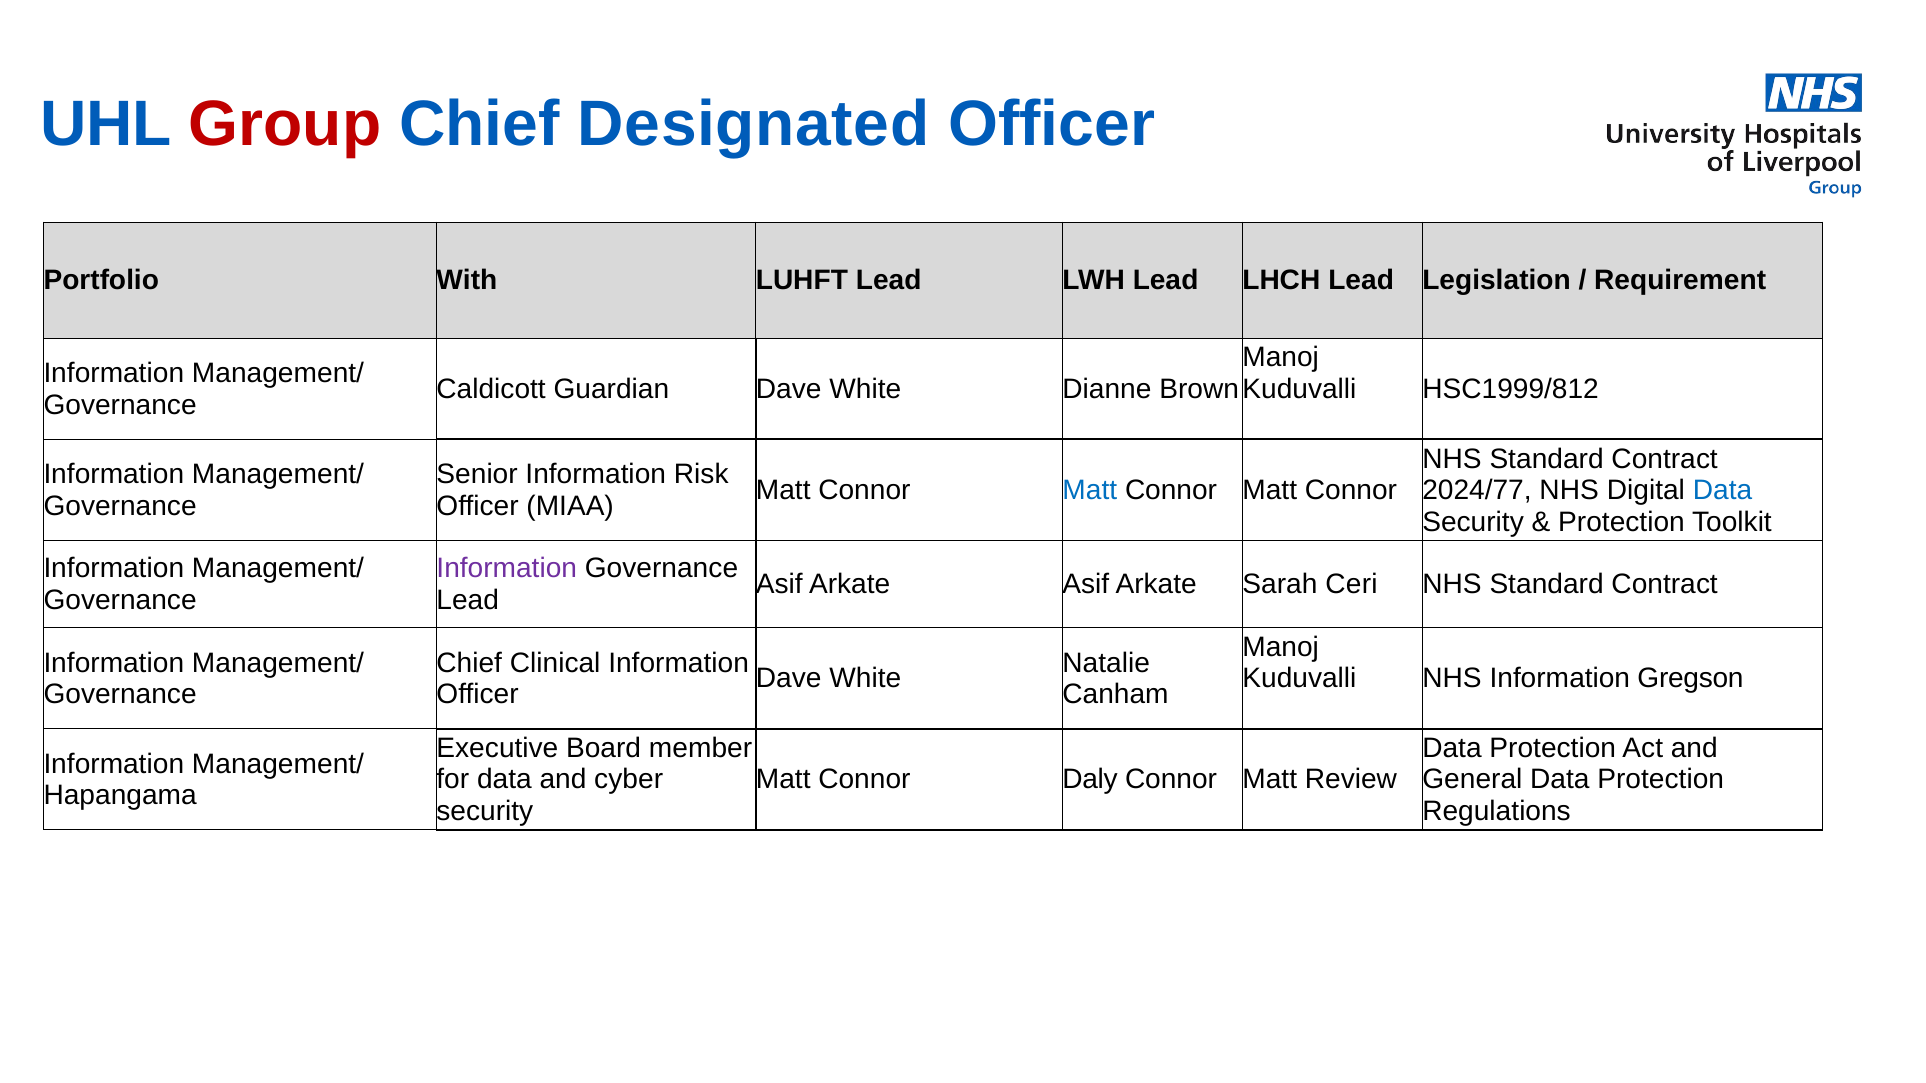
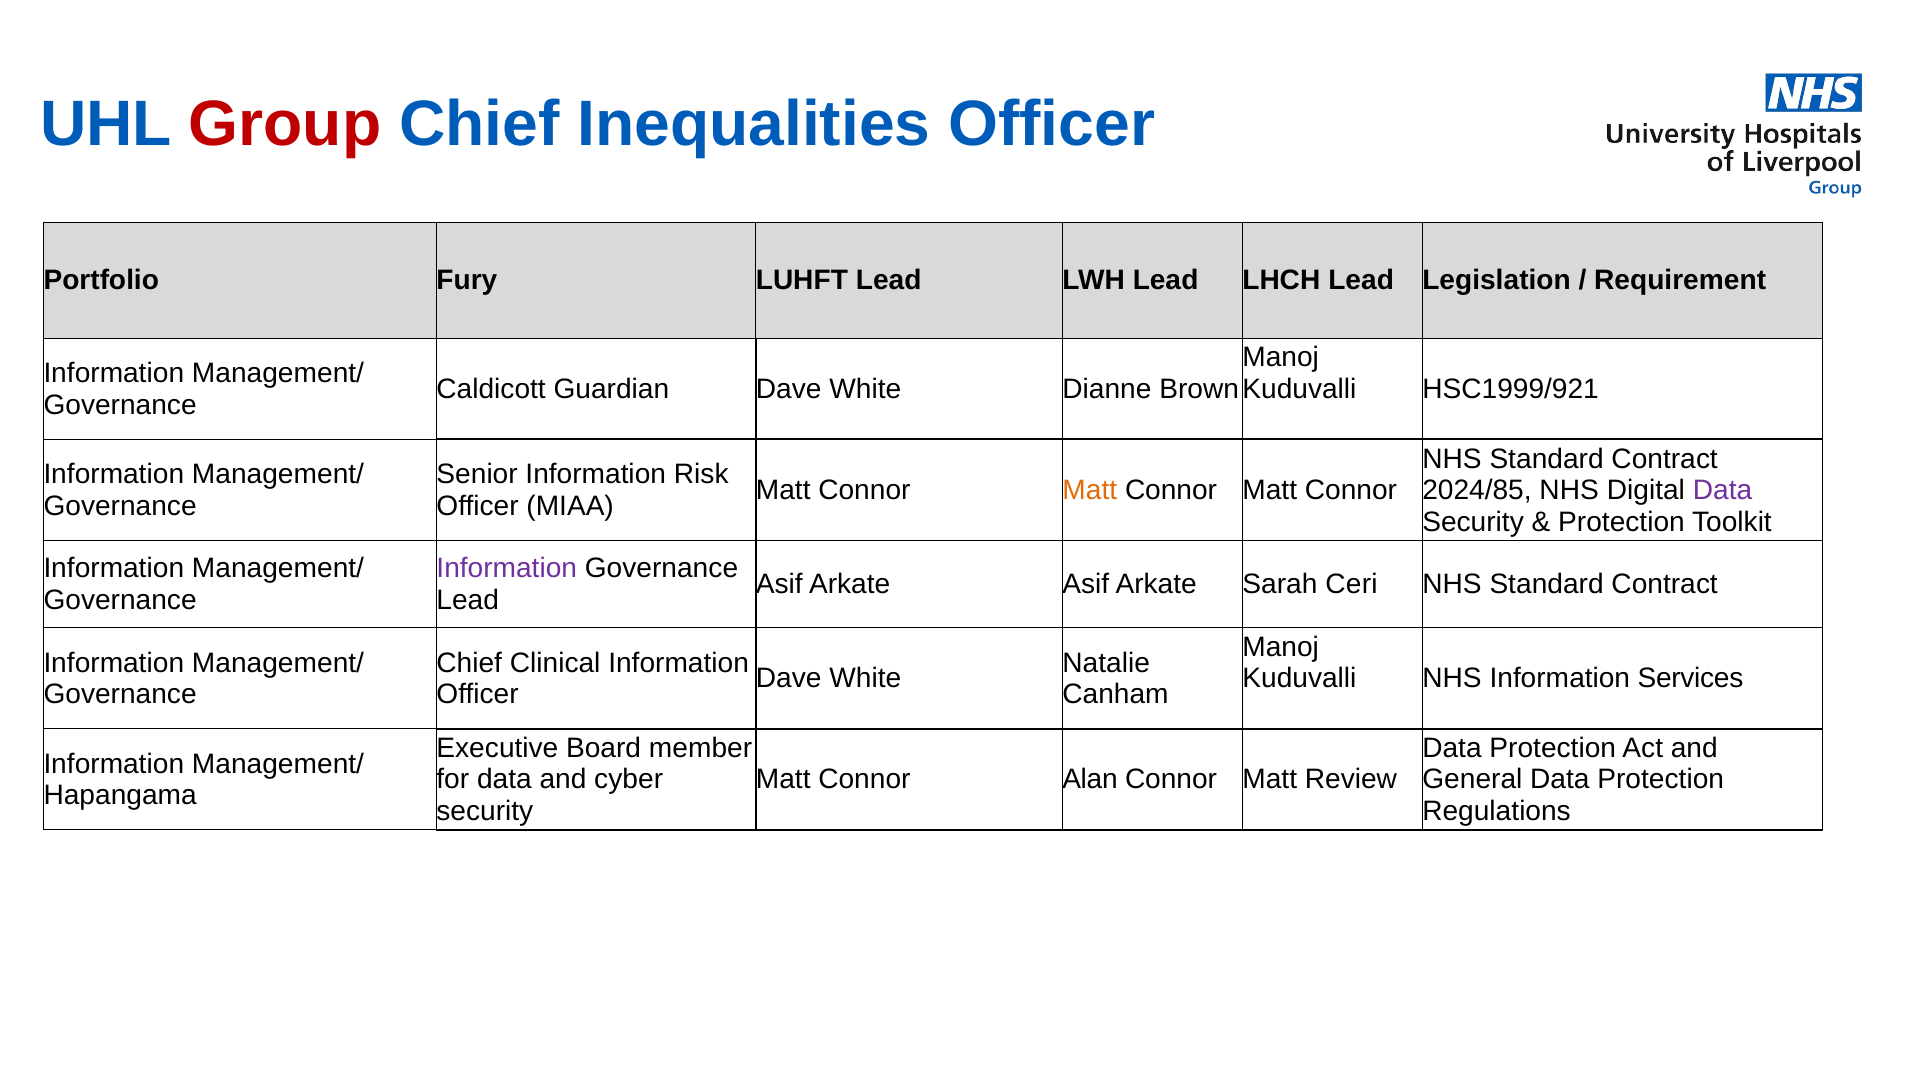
Designated: Designated -> Inequalities (754, 124)
With: With -> Fury (467, 281)
HSC1999/812: HSC1999/812 -> HSC1999/921 (1511, 389)
Matt colour: blue -> orange (1090, 490)
2024/77: 2024/77 -> 2024/85 (1477, 490)
Data colour: blue -> purple (1723, 490)
Gregson: Gregson -> Services (1690, 679)
Daly: Daly -> Alan (1090, 780)
